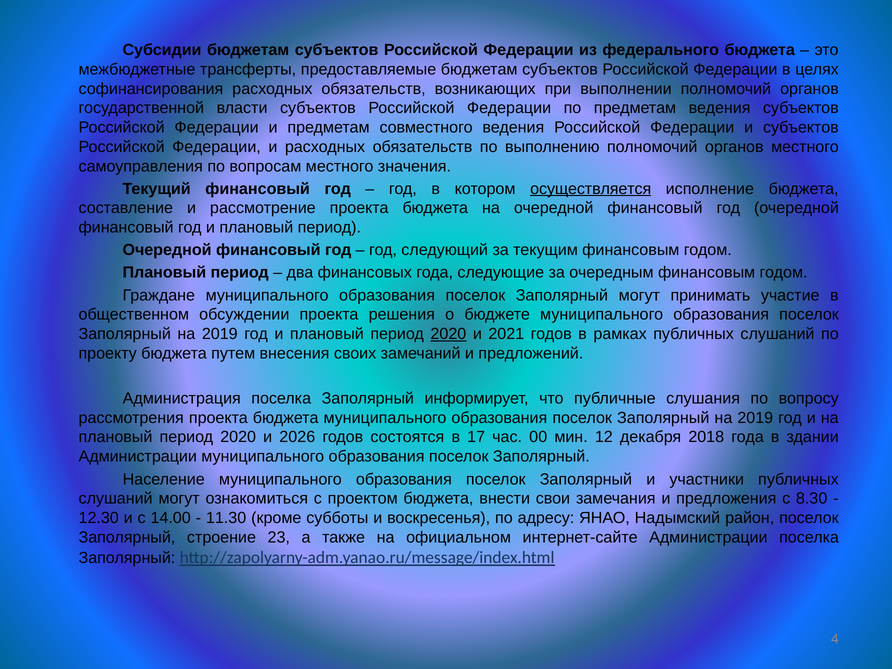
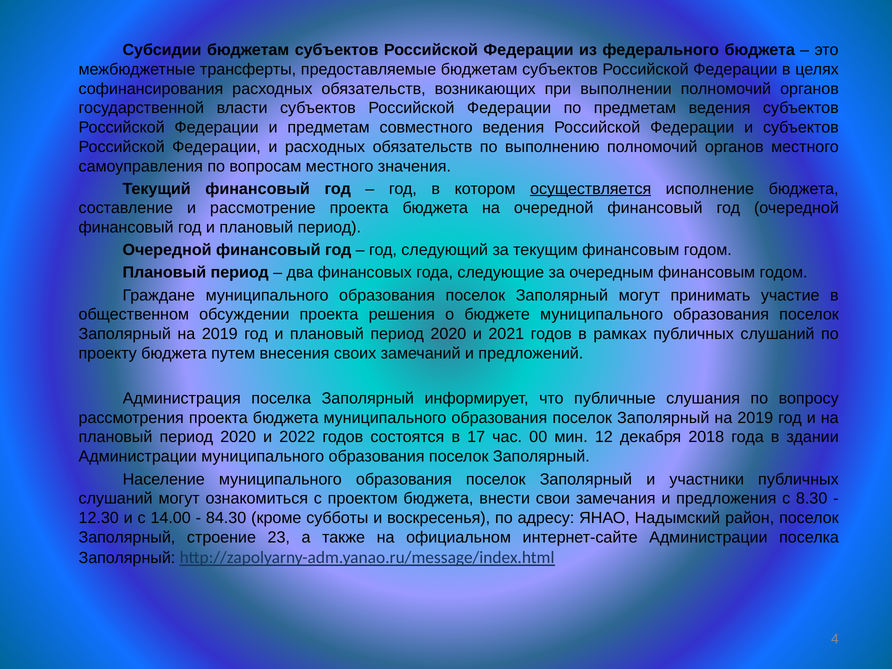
2020 underline: present -> none (448, 334)
2026: 2026 -> 2022 (297, 437)
11.30: 11.30 -> 84.30 (226, 518)
